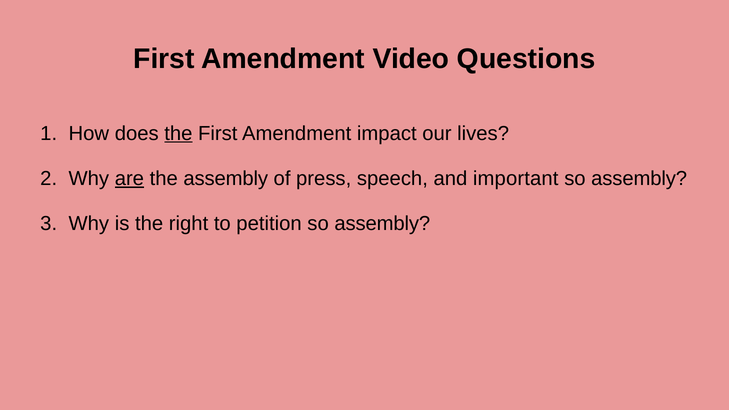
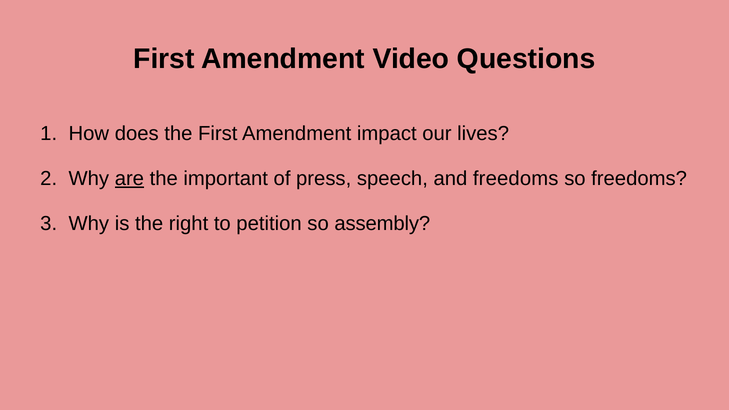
the underline: present -> none (178, 133)
the assembly: assembly -> important (226, 179)
and important: important -> freedoms (516, 179)
assembly: assembly -> freedoms (639, 179)
